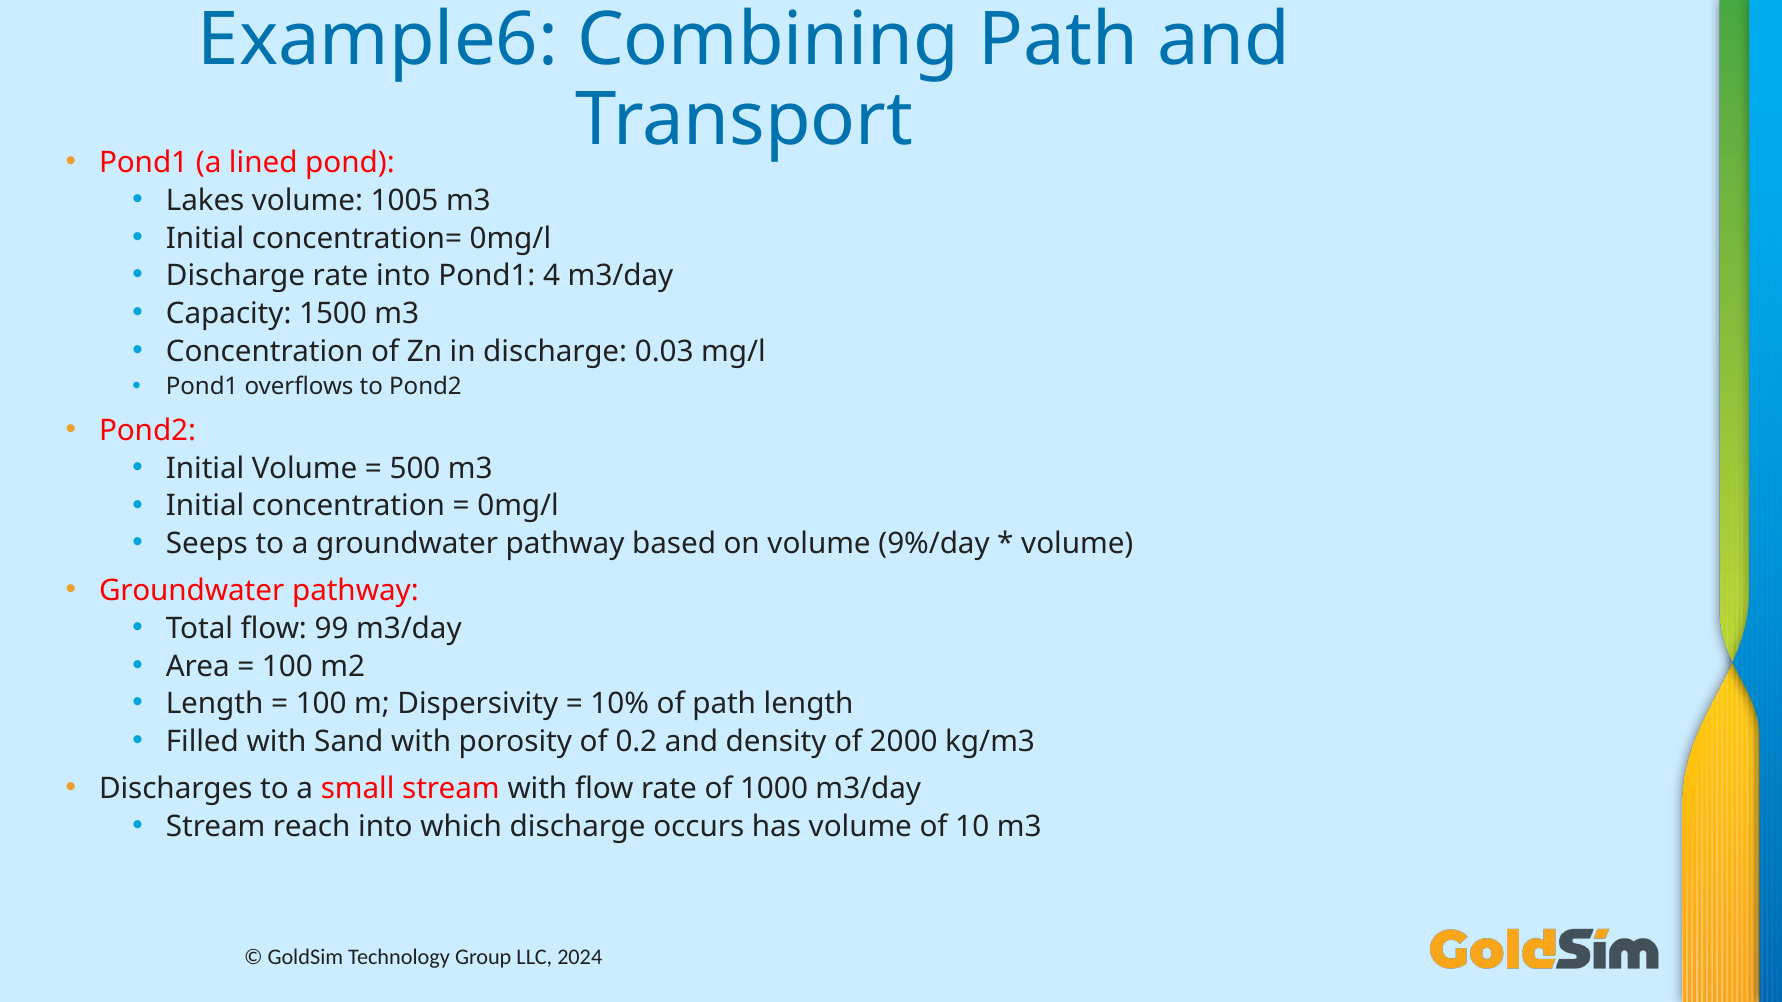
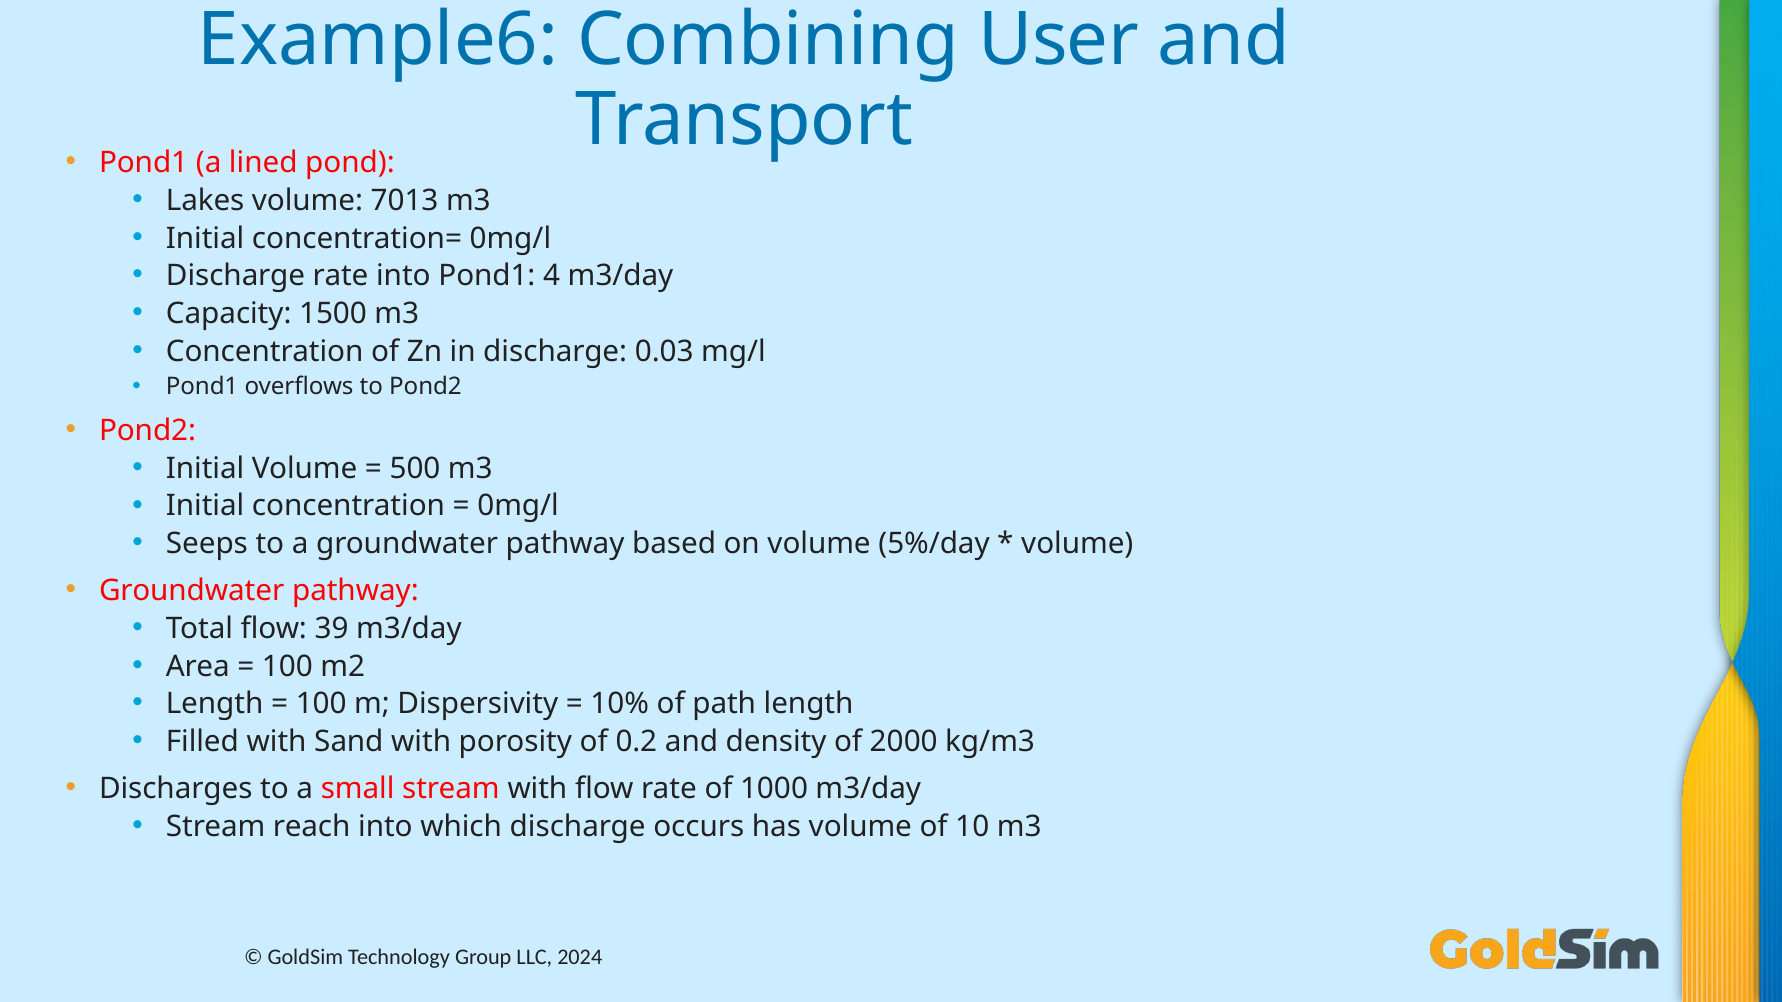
Combining Path: Path -> User (1059, 40)
1005: 1005 -> 7013 (405, 201)
9%/day: 9%/day -> 5%/day (934, 544)
99: 99 -> 39 (332, 629)
